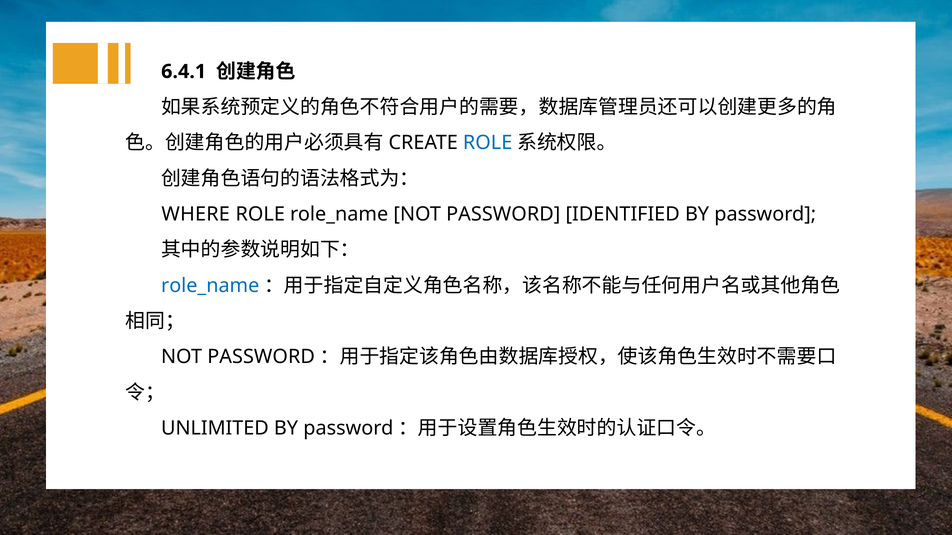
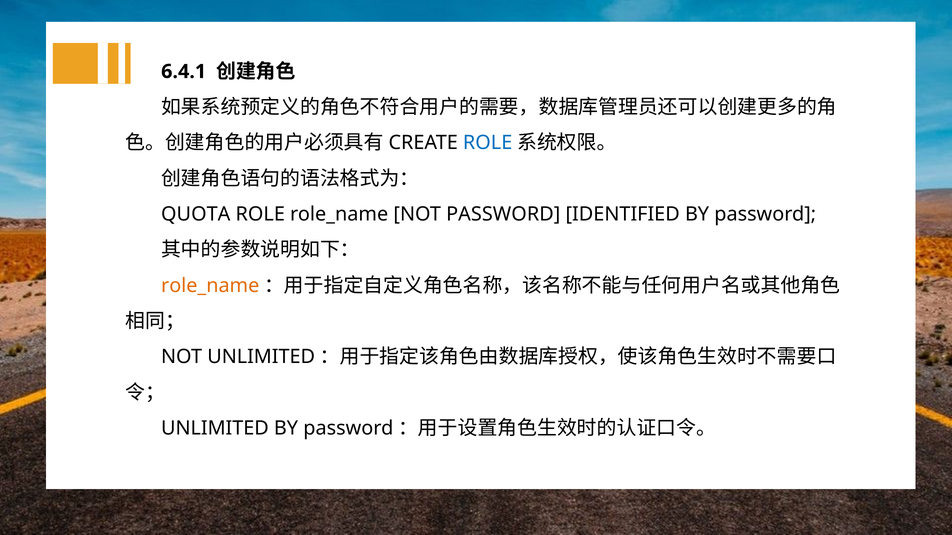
WHERE: WHERE -> QUOTA (196, 214)
role_name colour: blue -> orange (210, 286)
PASSWORD: PASSWORD -> UNLIMITED (261, 357)
